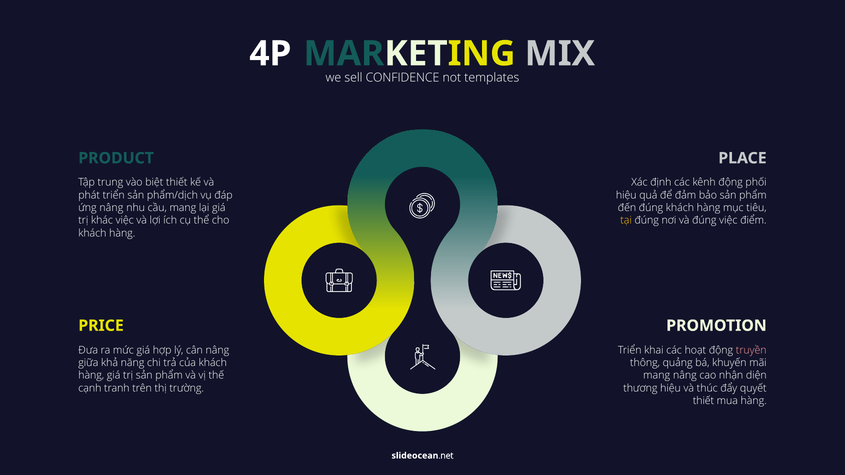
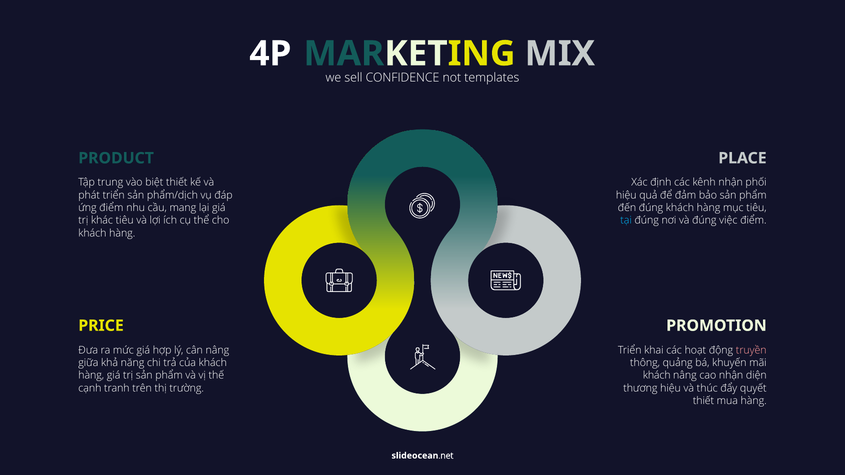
kênh động: động -> nhận (731, 183)
ứng nâng: nâng -> điểm (111, 208)
khác việc: việc -> tiêu (125, 221)
tại colour: yellow -> light blue (626, 221)
mang: mang -> khách (657, 376)
